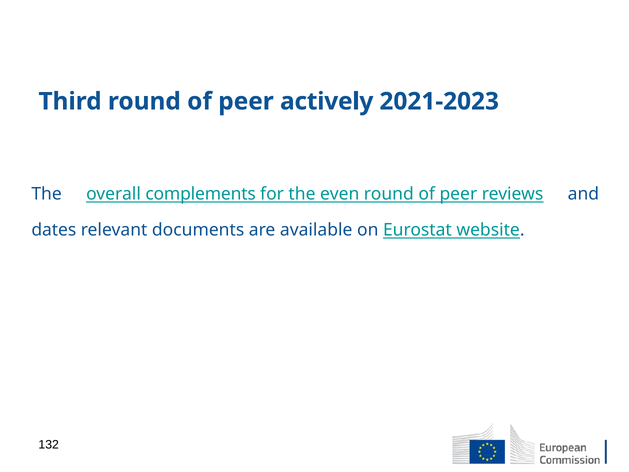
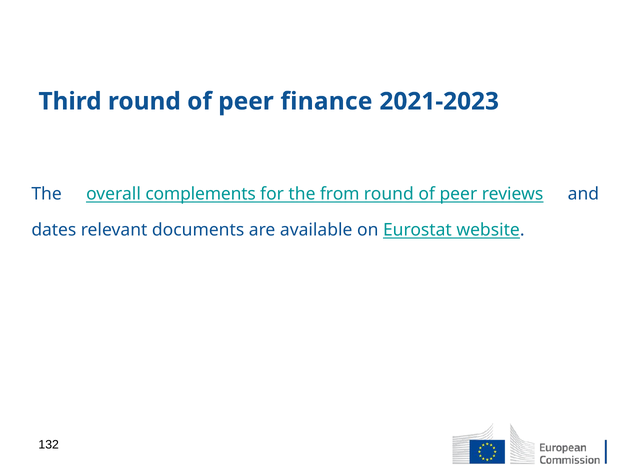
actively: actively -> finance (326, 101)
even: even -> from (340, 194)
